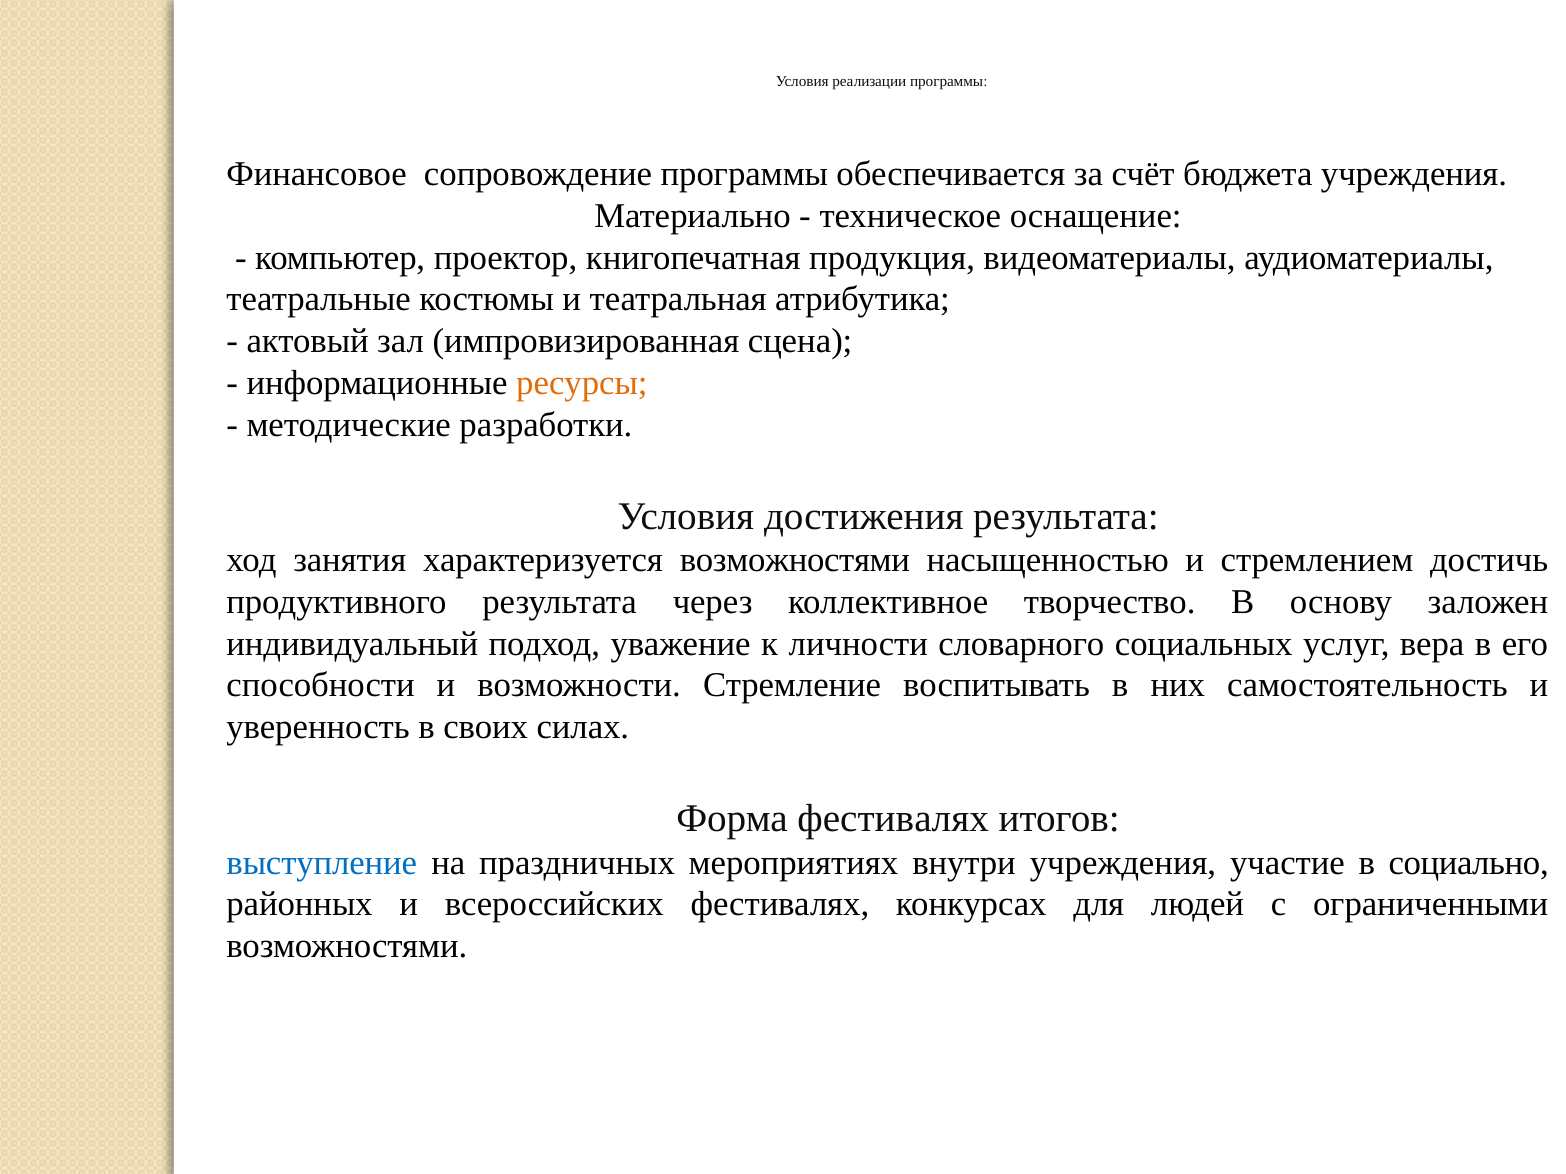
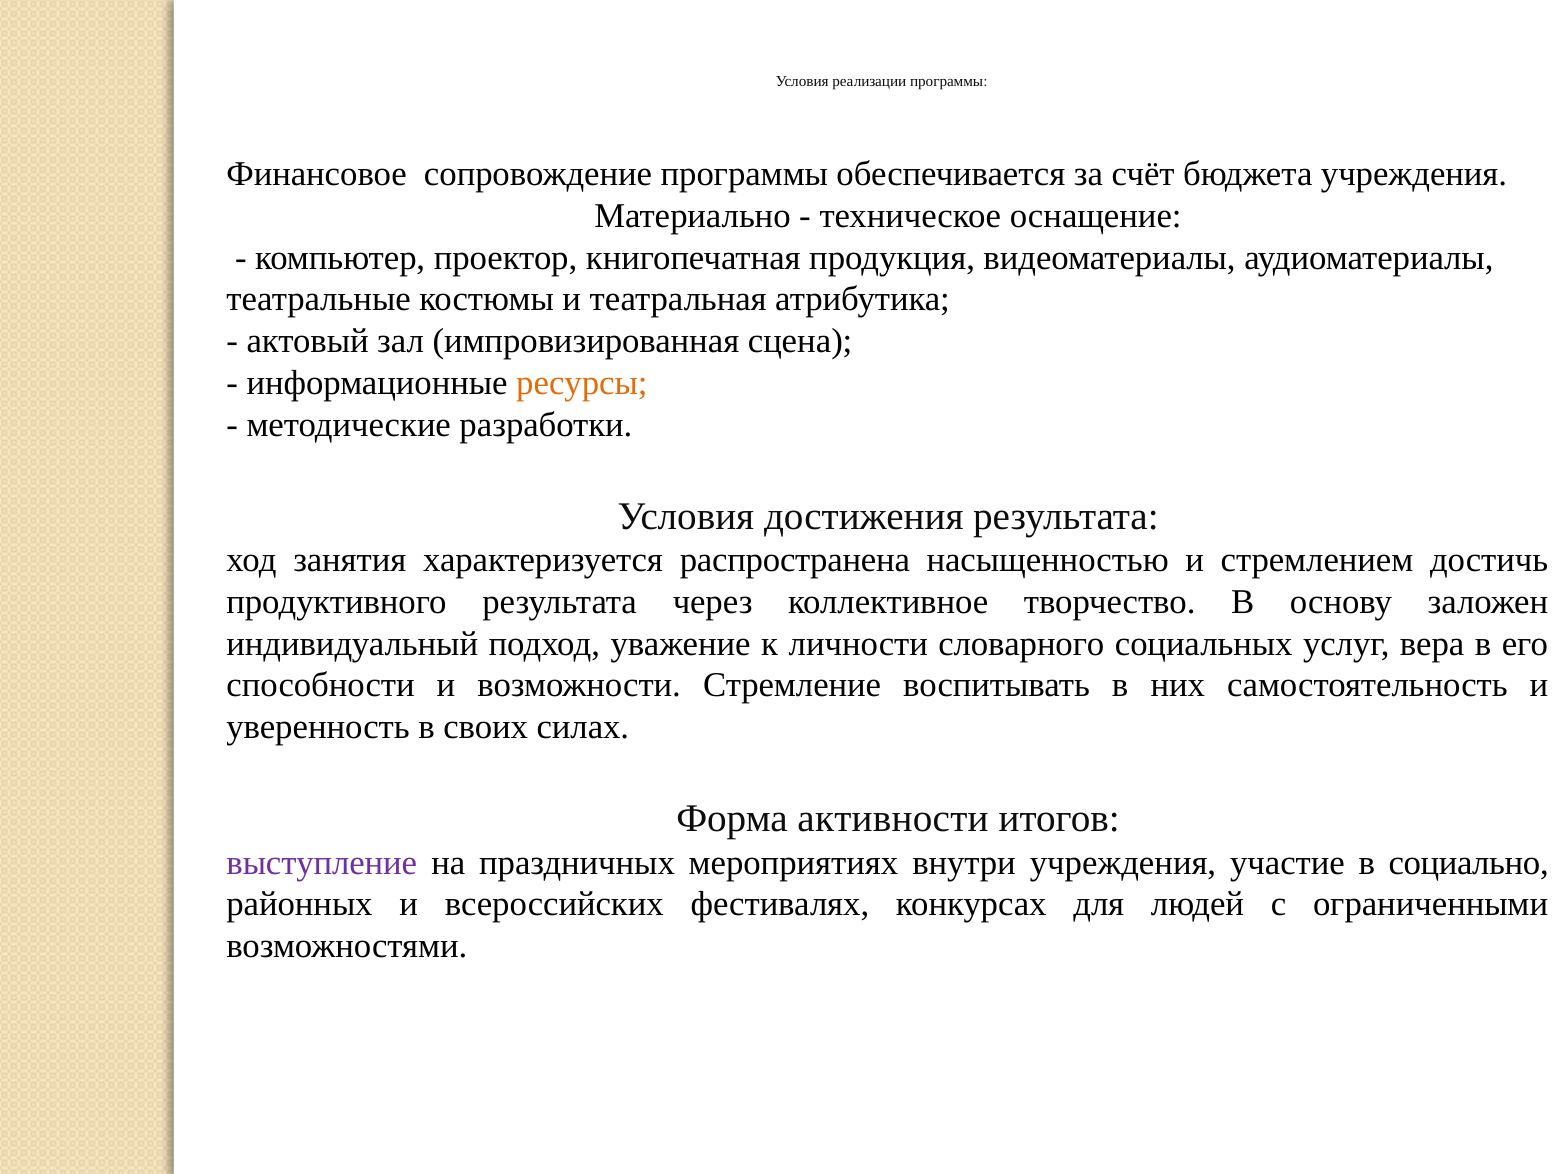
характеризуется возможностями: возможностями -> распространена (795, 560)
Форма фестивалях: фестивалях -> активности (893, 819)
выступление colour: blue -> purple (322, 863)
